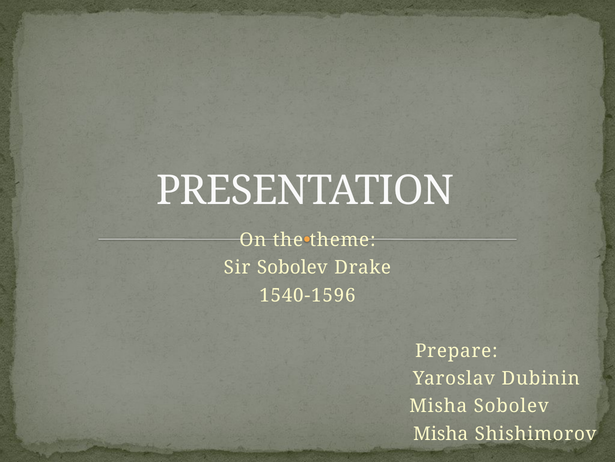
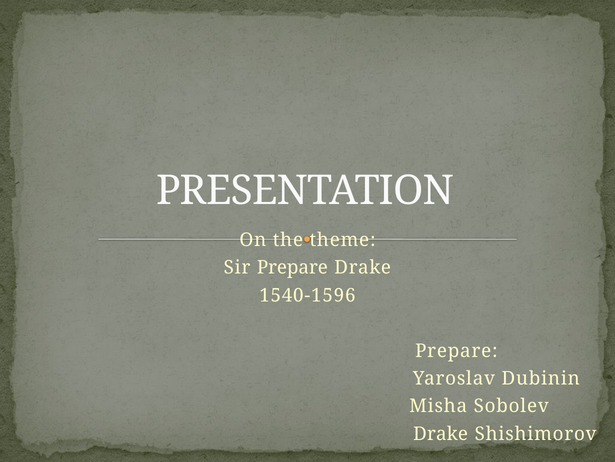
Sir Sobolev: Sobolev -> Prepare (292, 267)
Misha: Misha -> Drake (441, 433)
